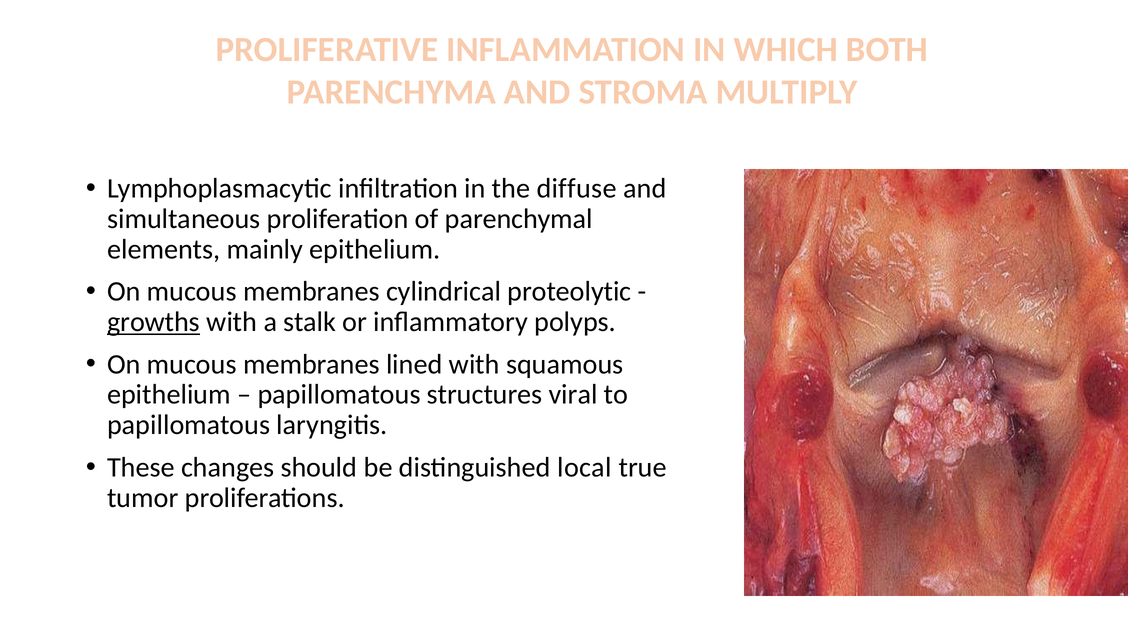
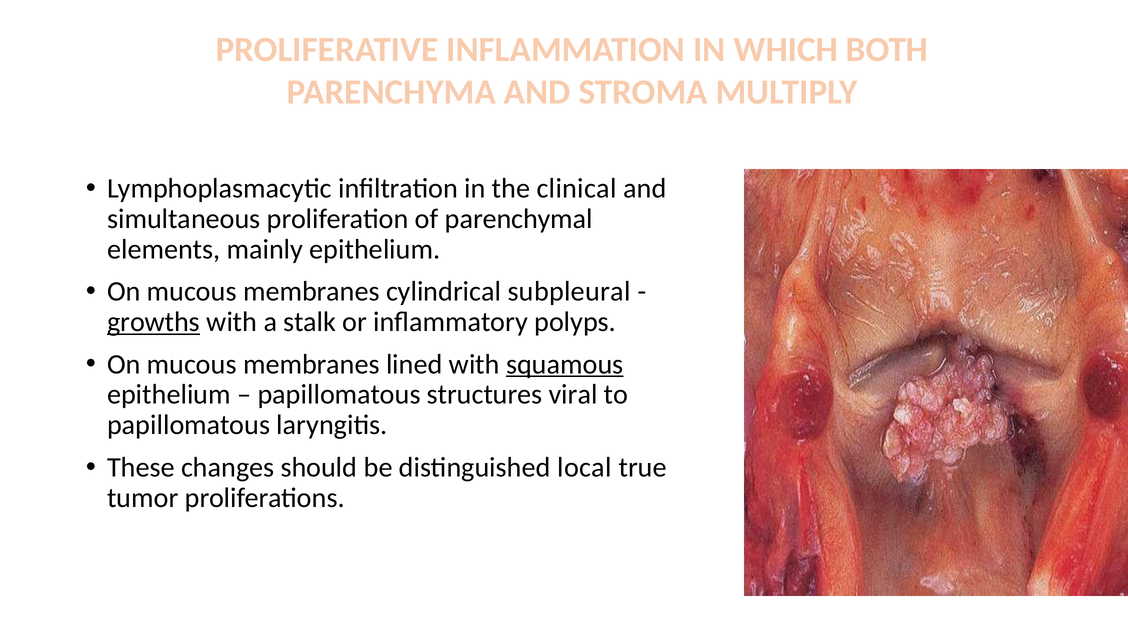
diffuse: diffuse -> clinical (577, 188)
proteolytic: proteolytic -> subpleural (569, 291)
squamous underline: none -> present (565, 364)
